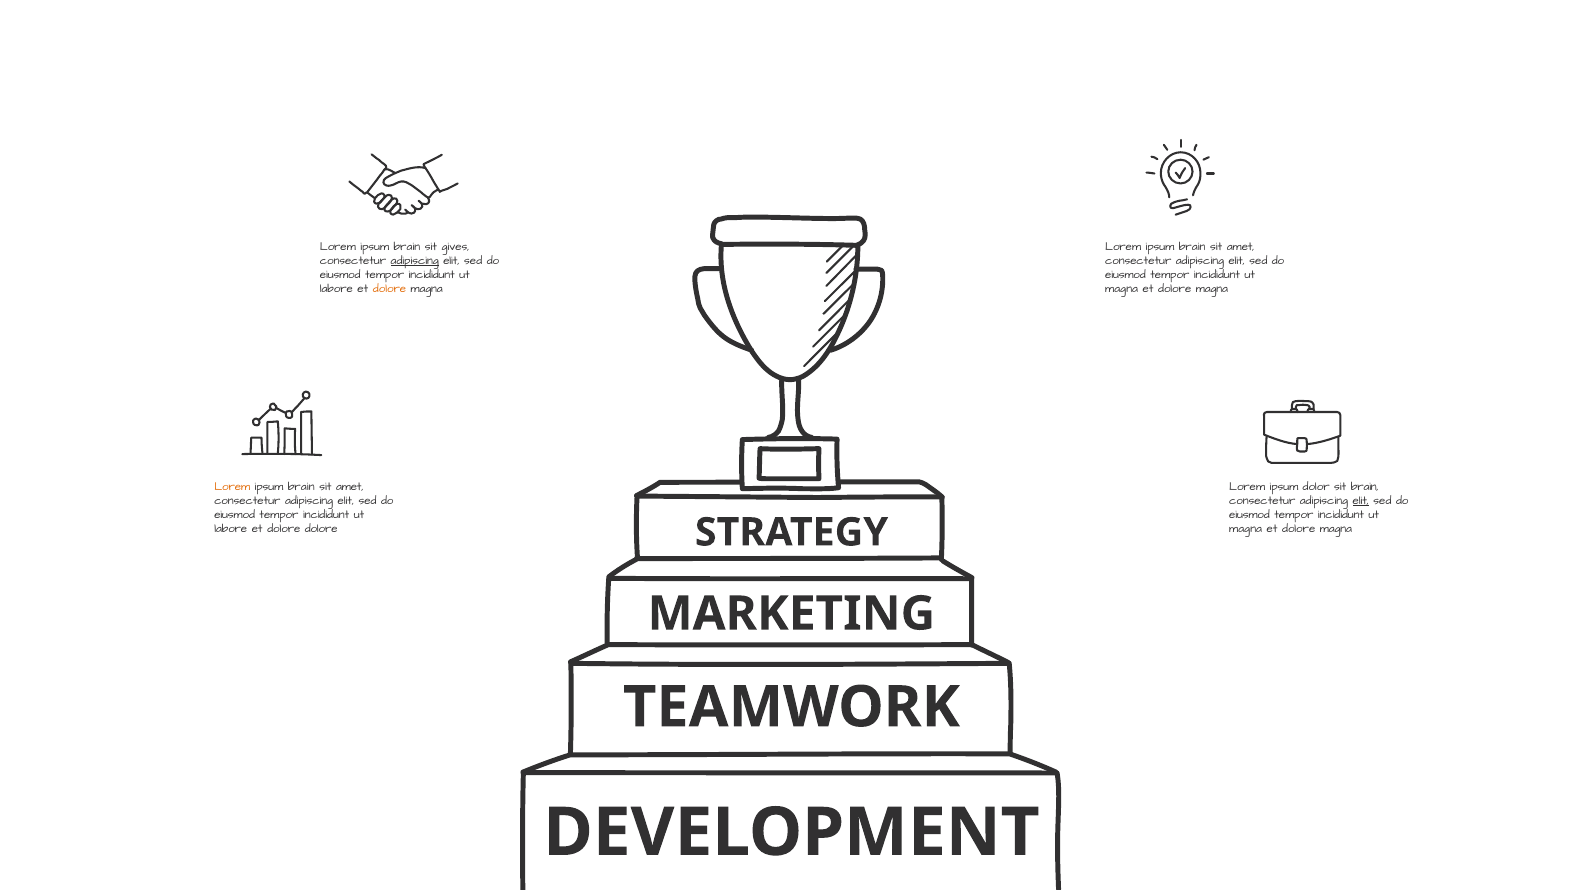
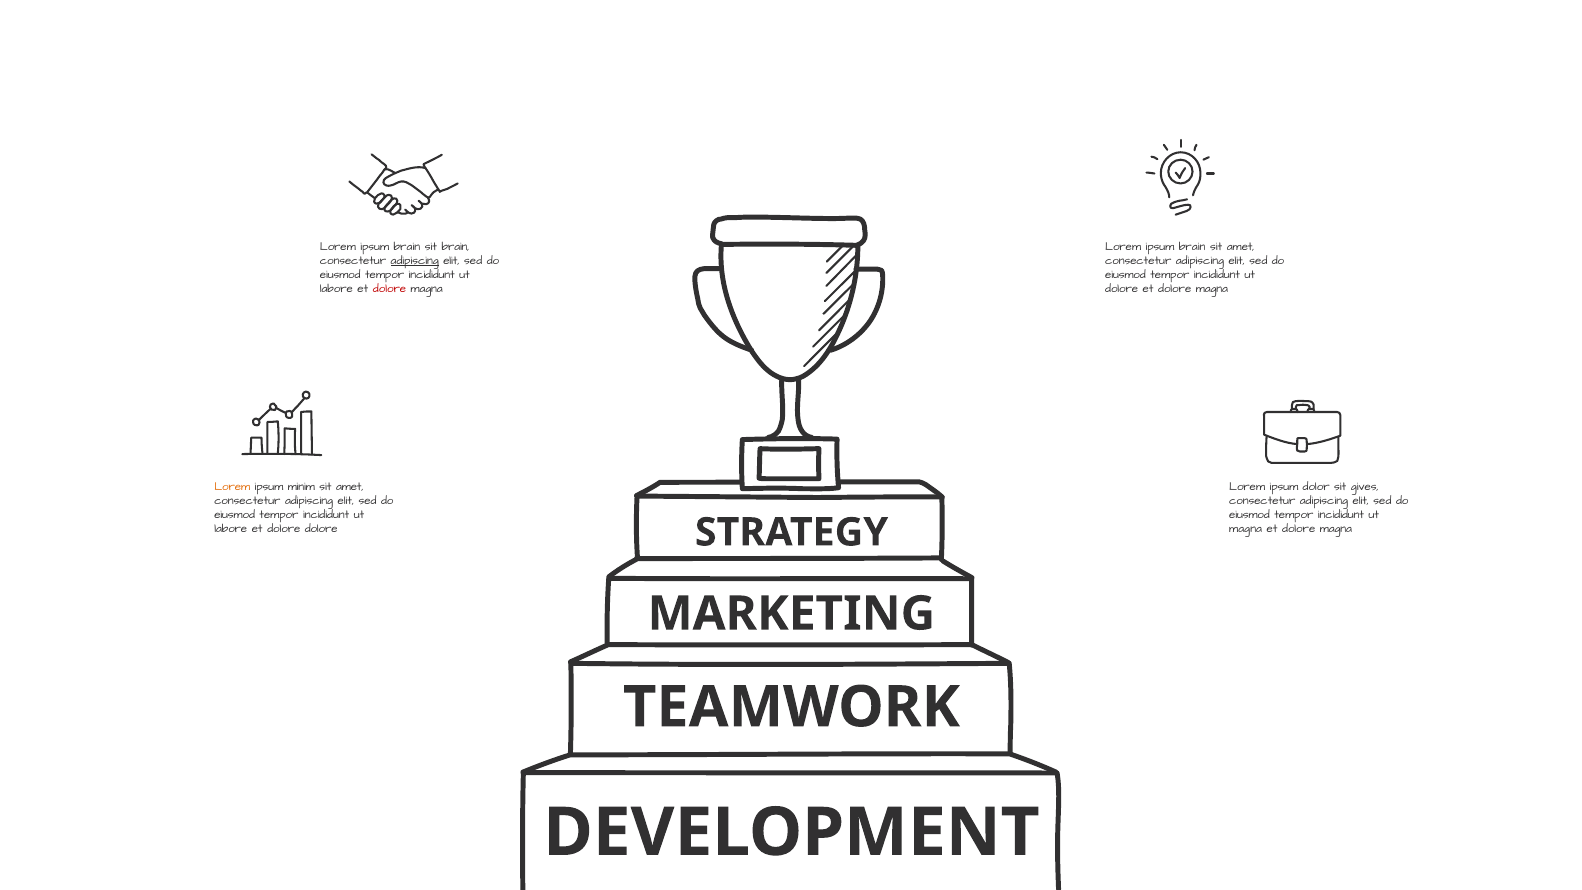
sit gives: gives -> brain (456, 247)
dolore colour: orange -> red (390, 288)
magna: magna -> dolore (1122, 288)
brain: brain -> minim (301, 487)
sit brain: brain -> gives (1365, 487)
elit underline: present -> none (1361, 501)
